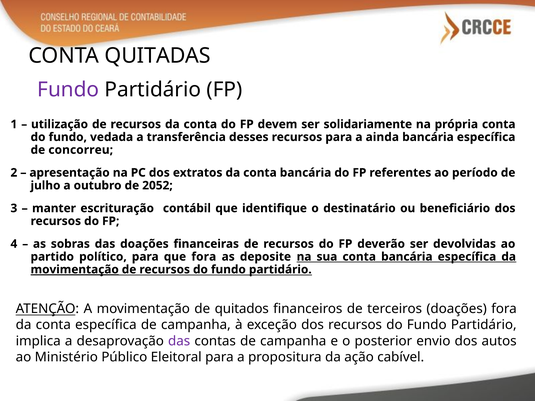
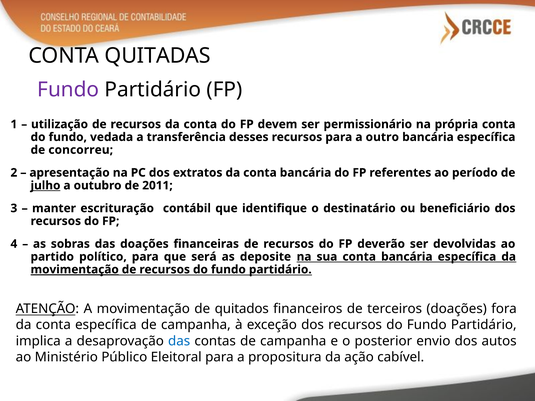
solidariamente: solidariamente -> permissionário (368, 124)
ainda: ainda -> outro (382, 137)
julho underline: none -> present (45, 186)
2052: 2052 -> 2011 (157, 186)
que fora: fora -> será (204, 257)
das colour: purple -> blue (179, 341)
